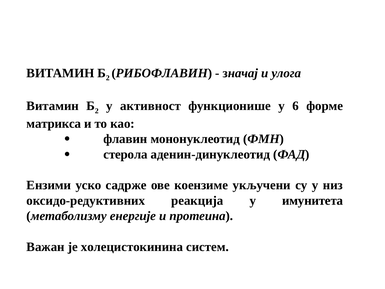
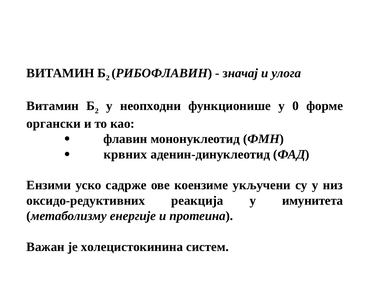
активност: активност -> неопходни (151, 106)
6: 6 -> 0 (296, 106)
матрикса: матрикса -> органски (54, 123)
стерола: стерола -> крвних (125, 154)
